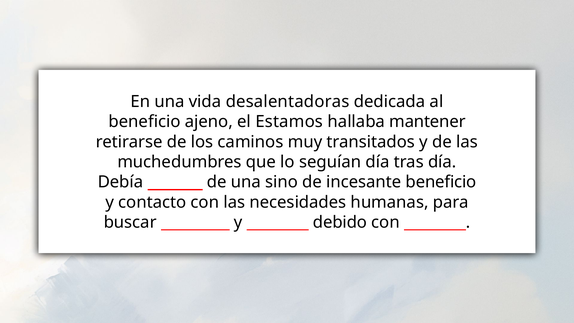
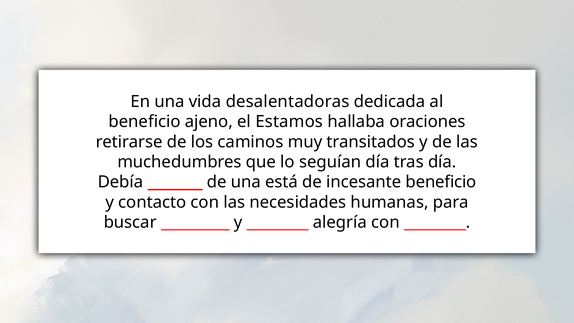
mantener: mantener -> oraciones (427, 122)
sino: sino -> está (282, 182)
debido: debido -> alegría (340, 222)
